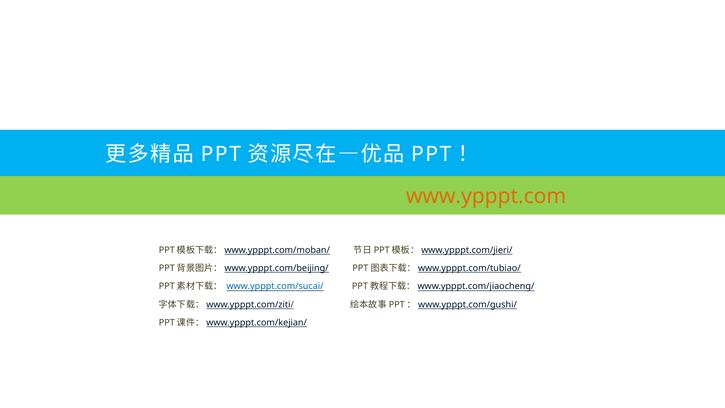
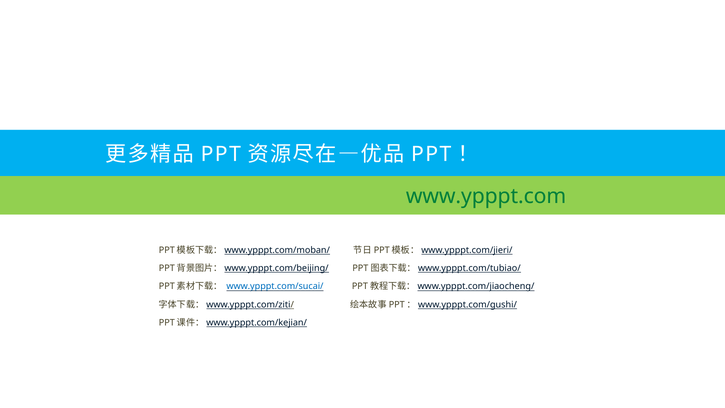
www.ypppt.com colour: orange -> green (486, 196)
